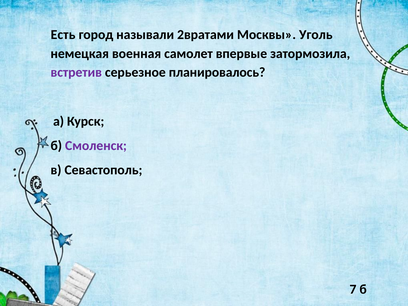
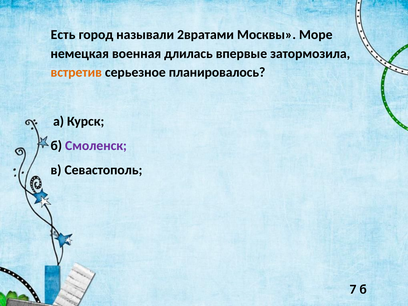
Уголь: Уголь -> Море (316, 35)
самолет: самолет -> длилась (188, 54)
встретив colour: purple -> orange (76, 72)
